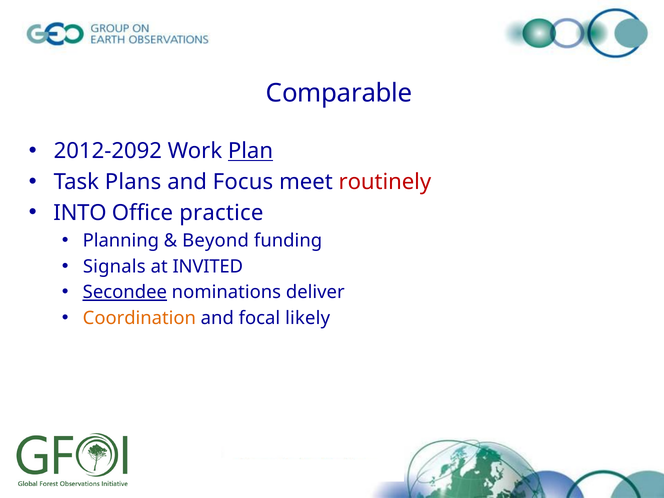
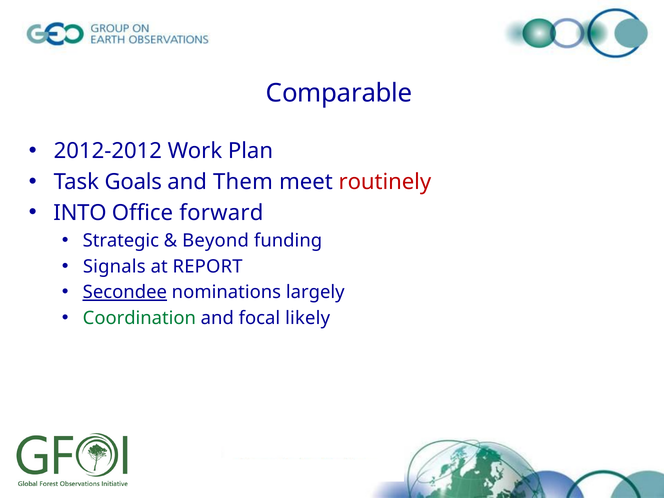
2012-2092: 2012-2092 -> 2012-2012 (108, 151)
Plan underline: present -> none (250, 151)
Plans: Plans -> Goals (133, 182)
Focus: Focus -> Them (243, 182)
practice: practice -> forward (221, 213)
Planning: Planning -> Strategic (121, 241)
INVITED: INVITED -> REPORT (208, 267)
deliver: deliver -> largely (315, 292)
Coordination colour: orange -> green (139, 318)
